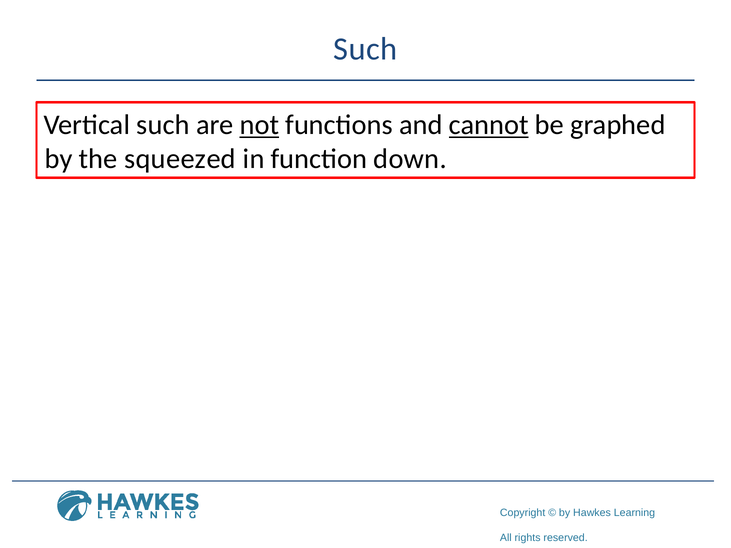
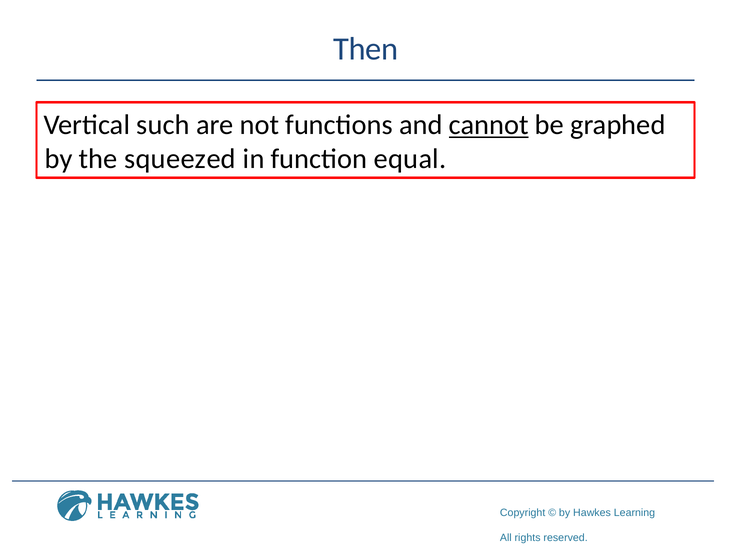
Such: Such -> Then (366, 49)
not underline: present -> none (259, 125)
down: down -> equal (410, 159)
